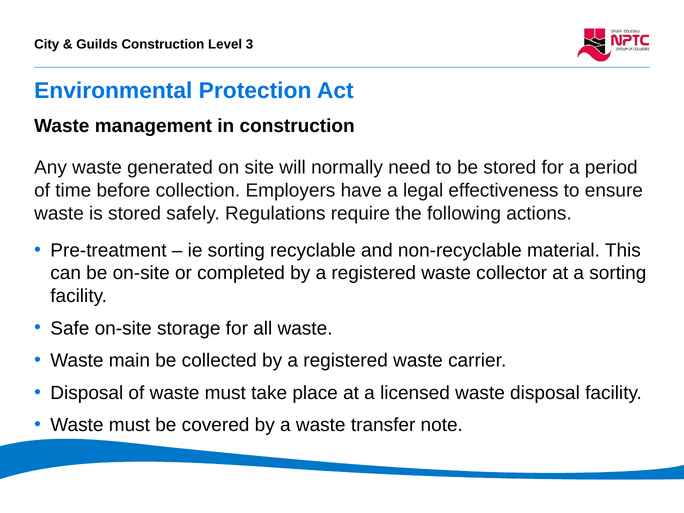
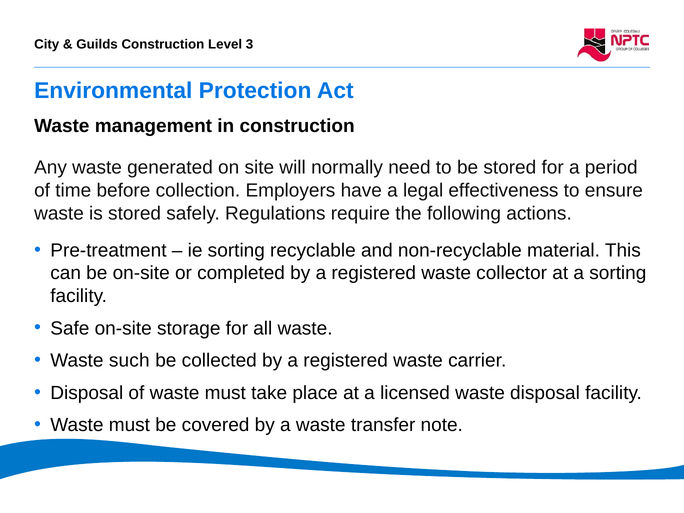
main: main -> such (129, 361)
